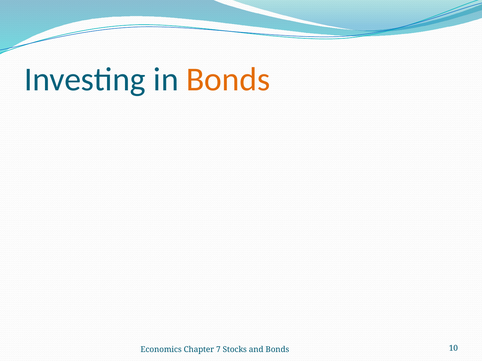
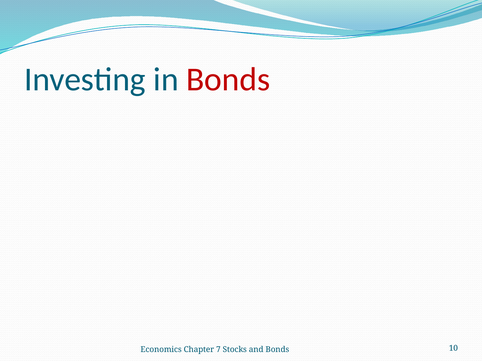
Bonds colour: orange -> red (228, 80)
